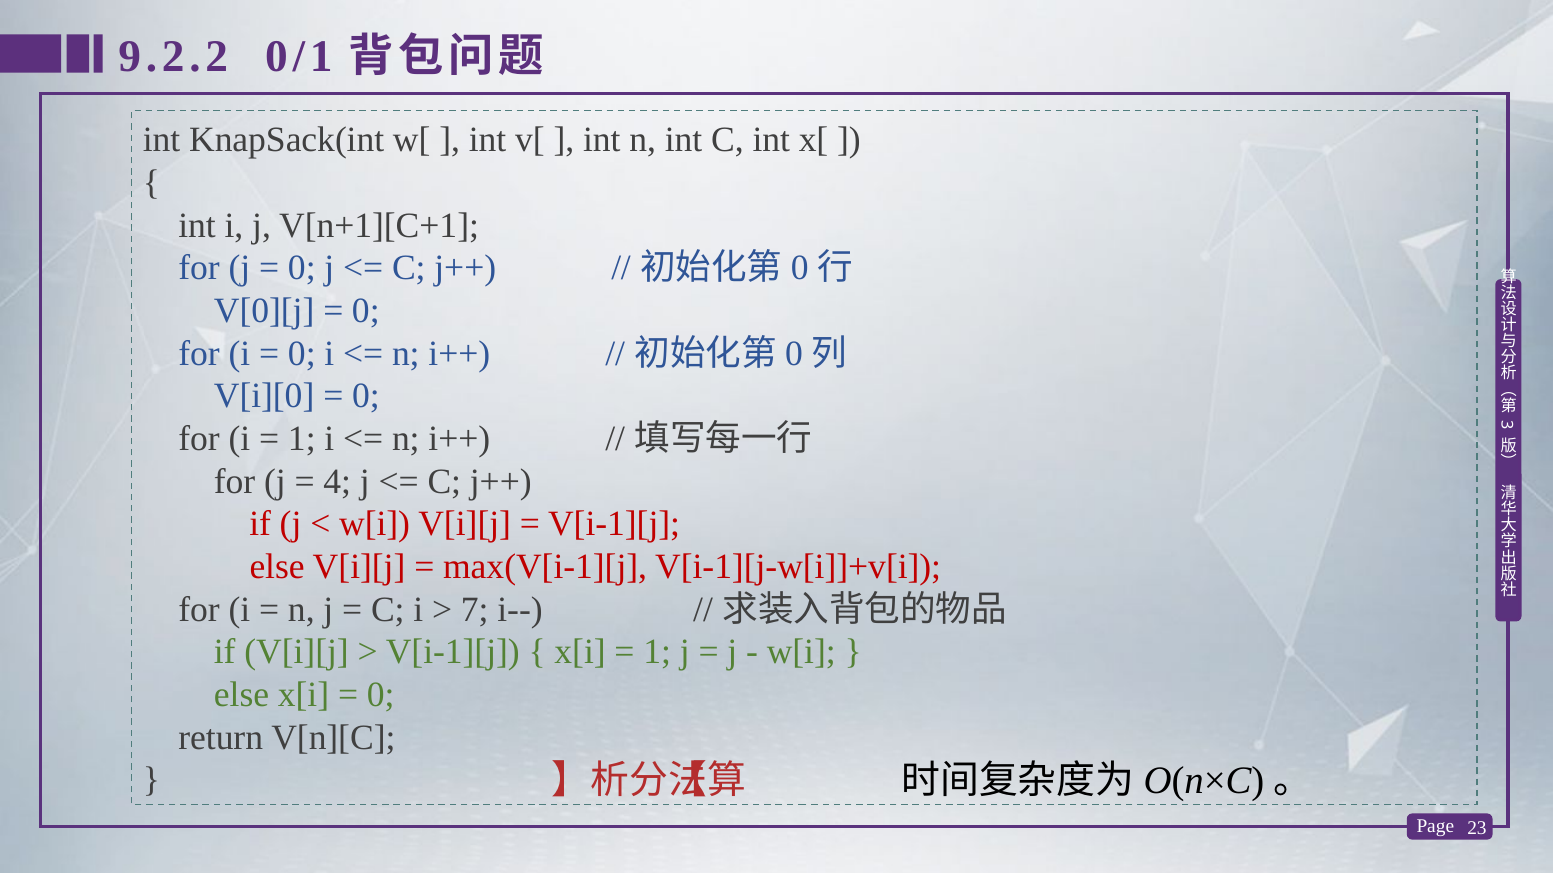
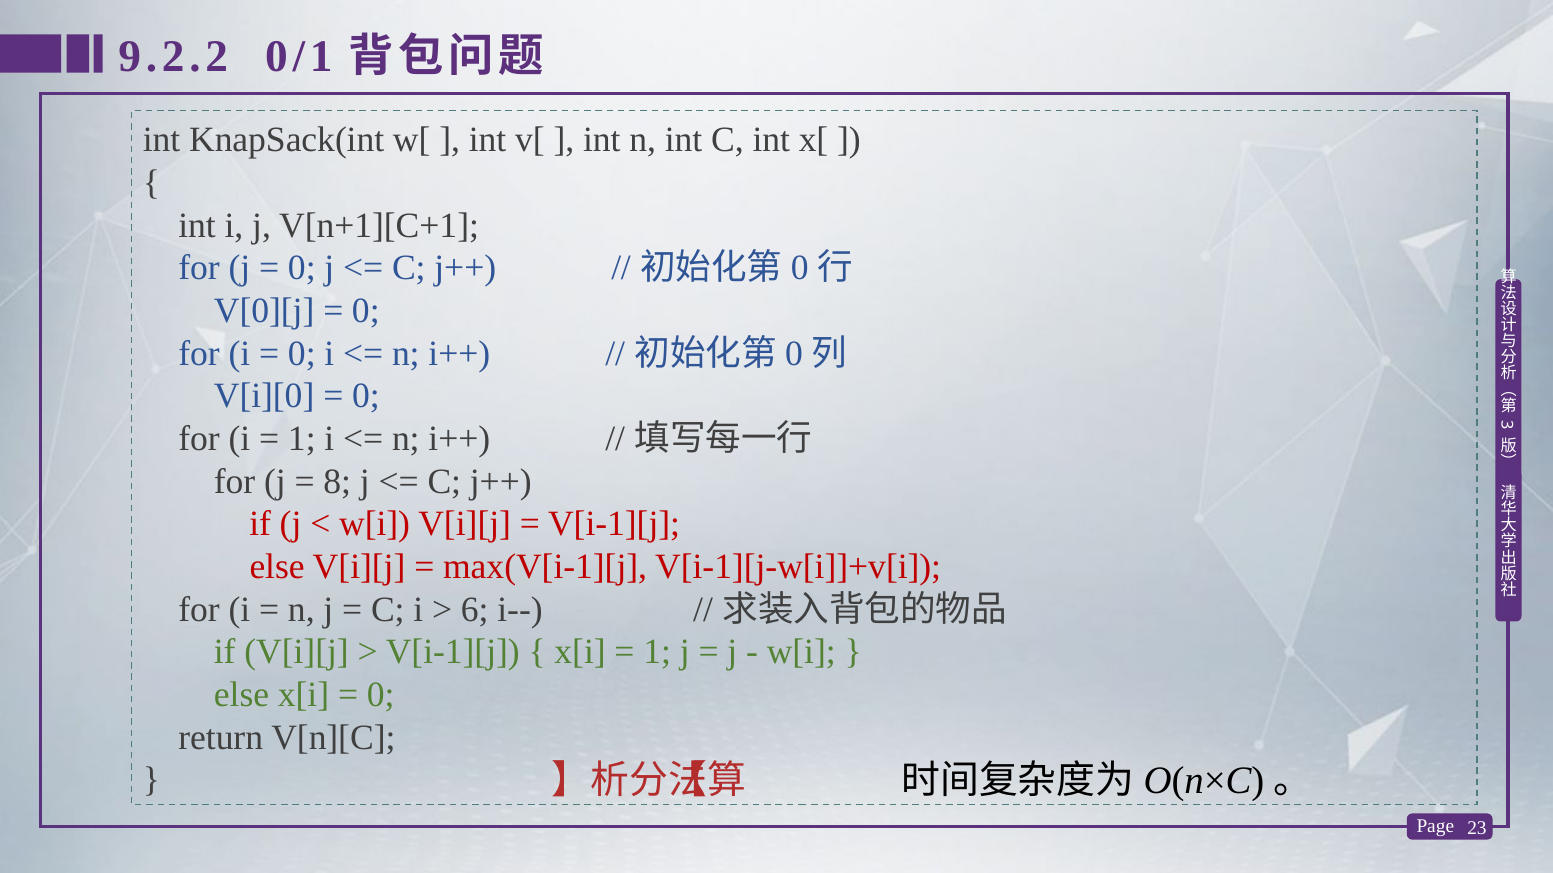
4: 4 -> 8 (337, 482)
7: 7 -> 6 (475, 610)
